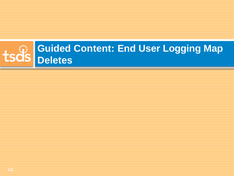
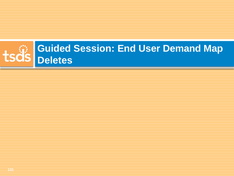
Content: Content -> Session (94, 48)
Logging: Logging -> Demand (182, 48)
